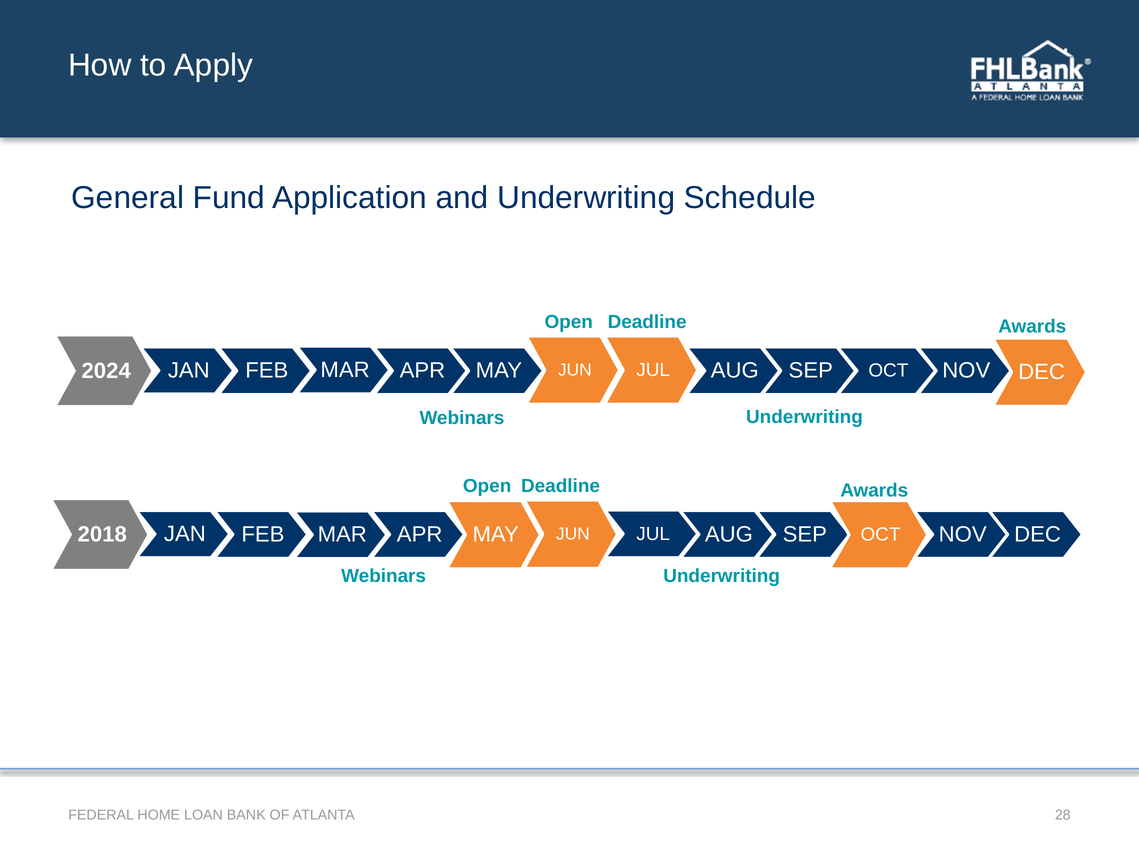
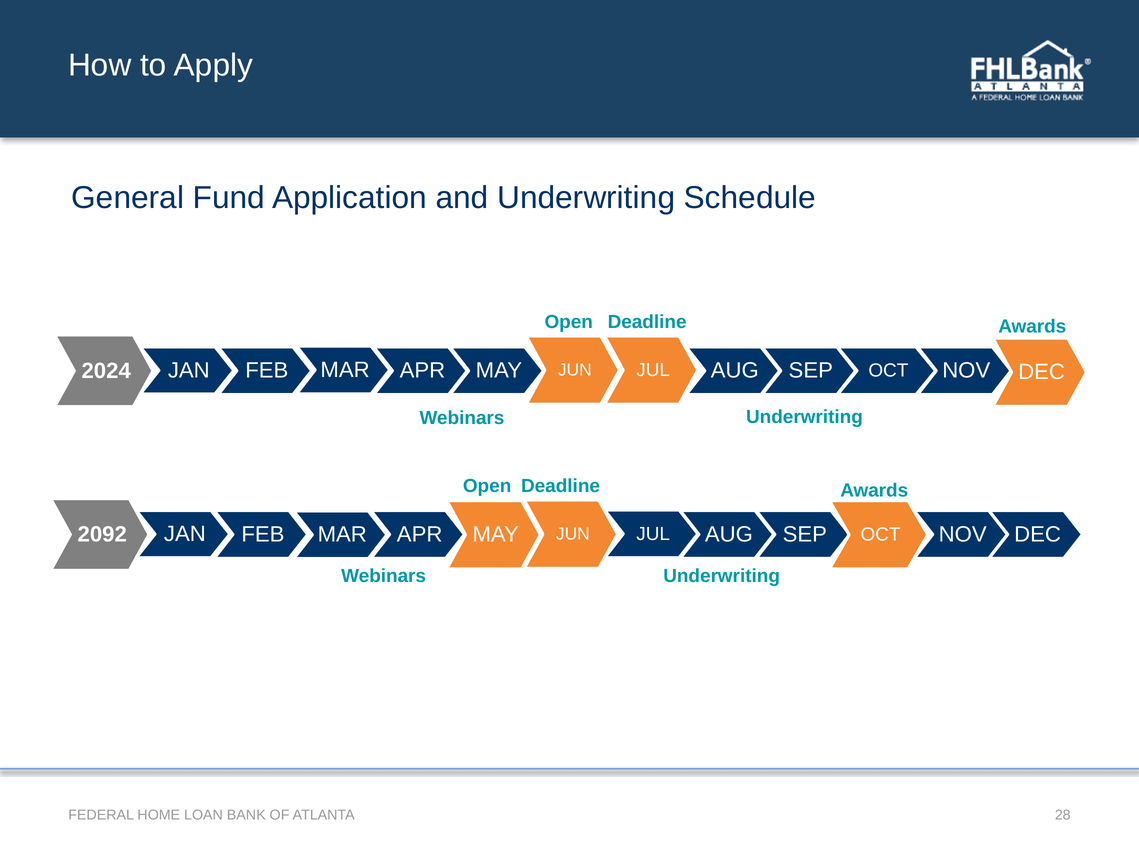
2018: 2018 -> 2092 (102, 535)
